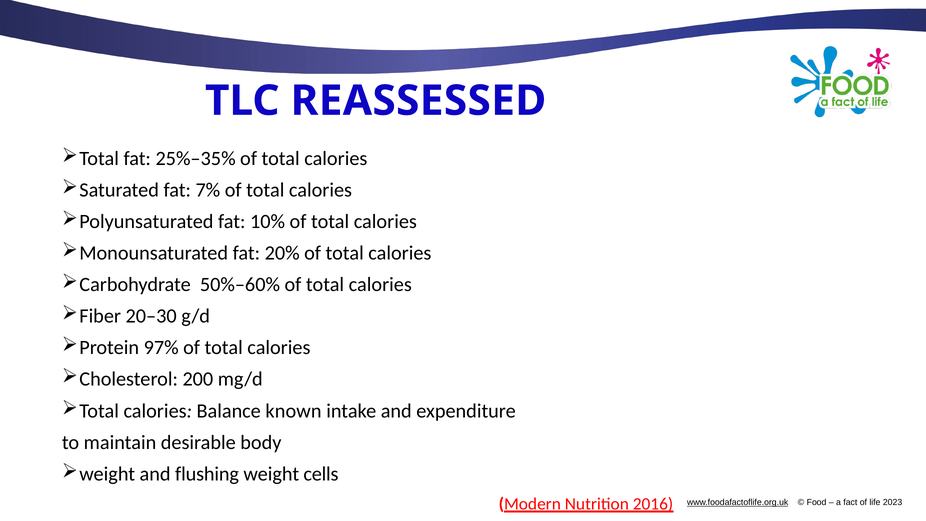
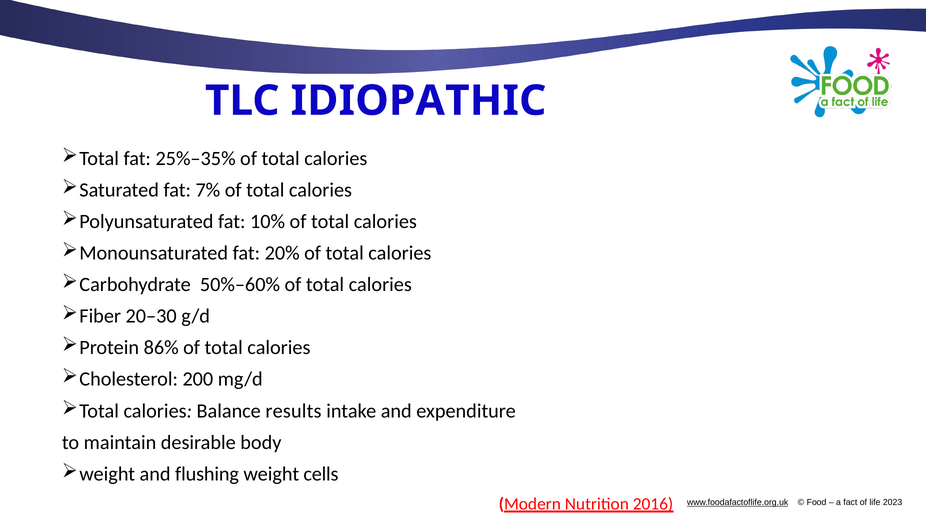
REASSESSED: REASSESSED -> IDIOPATHIC (418, 101)
97%: 97% -> 86% (161, 348)
known: known -> results (293, 411)
